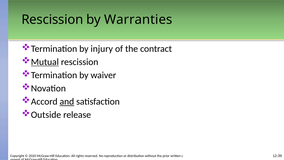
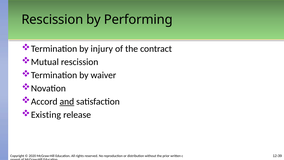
Warranties: Warranties -> Performing (138, 20)
Mutual underline: present -> none (45, 62)
Outside: Outside -> Existing (46, 115)
